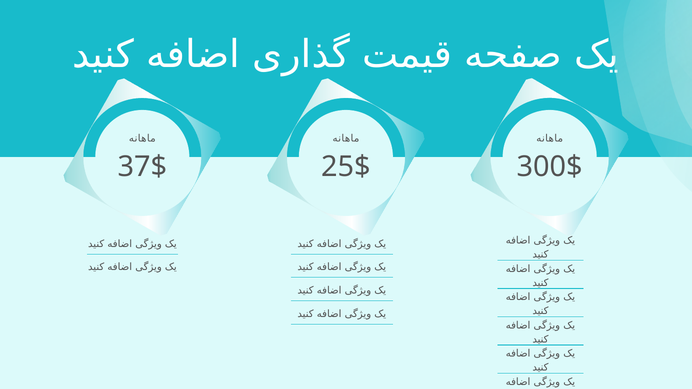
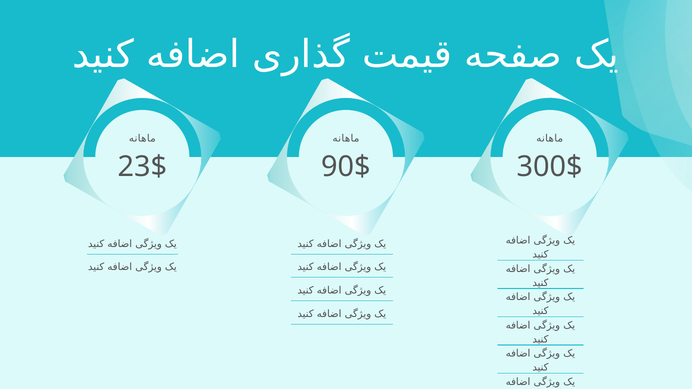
37$: 37$ -> 23$ (142, 167)
25$: 25$ -> 90$ (346, 167)
